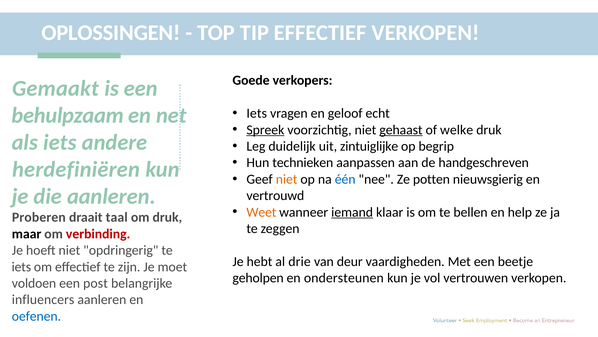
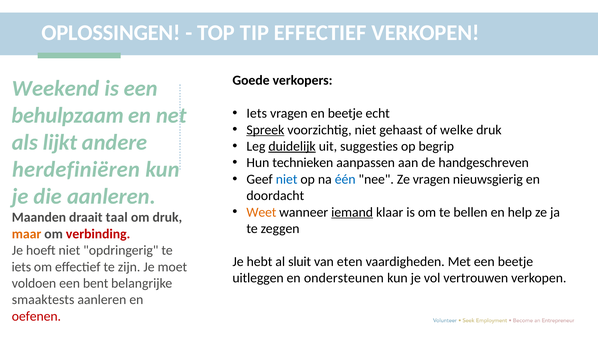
Gemaakt: Gemaakt -> Weekend (56, 88)
en geloof: geloof -> beetje (345, 113)
gehaast underline: present -> none (401, 130)
als iets: iets -> lijkt (60, 142)
duidelijk underline: none -> present (292, 146)
zintuiglijke: zintuiglijke -> suggesties (369, 146)
niet colour: orange -> blue (287, 179)
Ze potten: potten -> vragen (431, 179)
vertrouwd: vertrouwd -> doordacht (275, 195)
Proberen: Proberen -> Maanden (39, 217)
maar colour: black -> orange (27, 233)
drie: drie -> sluit (300, 261)
deur: deur -> eten (350, 261)
geholpen: geholpen -> uitleggen (258, 278)
post: post -> bent (96, 283)
influencers: influencers -> smaaktests (43, 299)
oefenen colour: blue -> red (36, 316)
